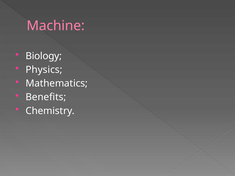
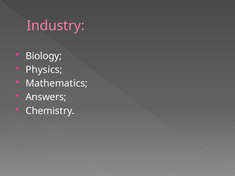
Machine: Machine -> Industry (56, 26)
Benefits: Benefits -> Answers (46, 97)
